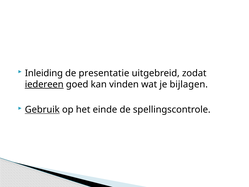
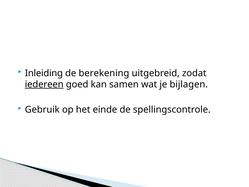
presentatie: presentatie -> berekening (104, 73)
vinden: vinden -> samen (124, 84)
Gebruik underline: present -> none (42, 109)
